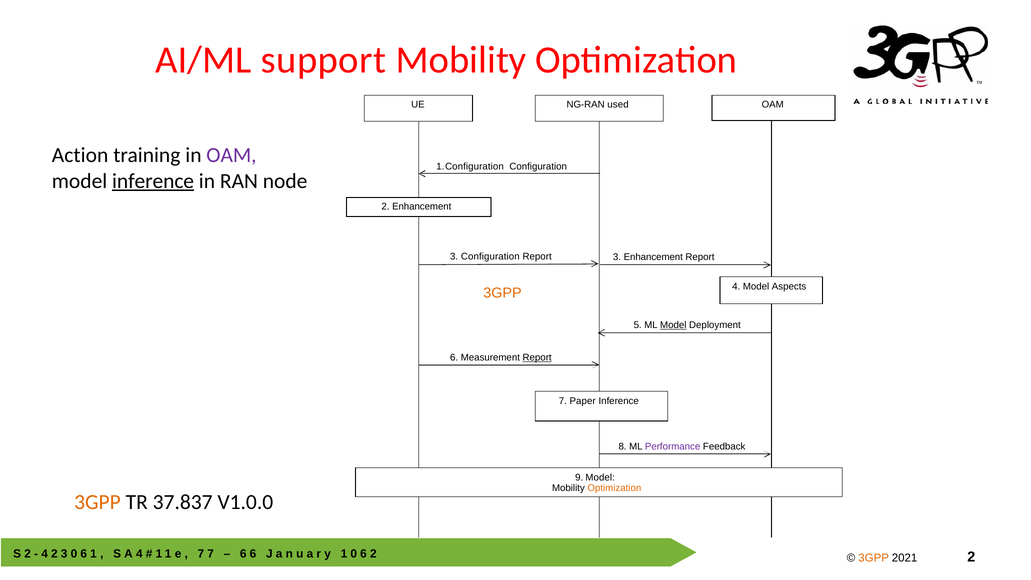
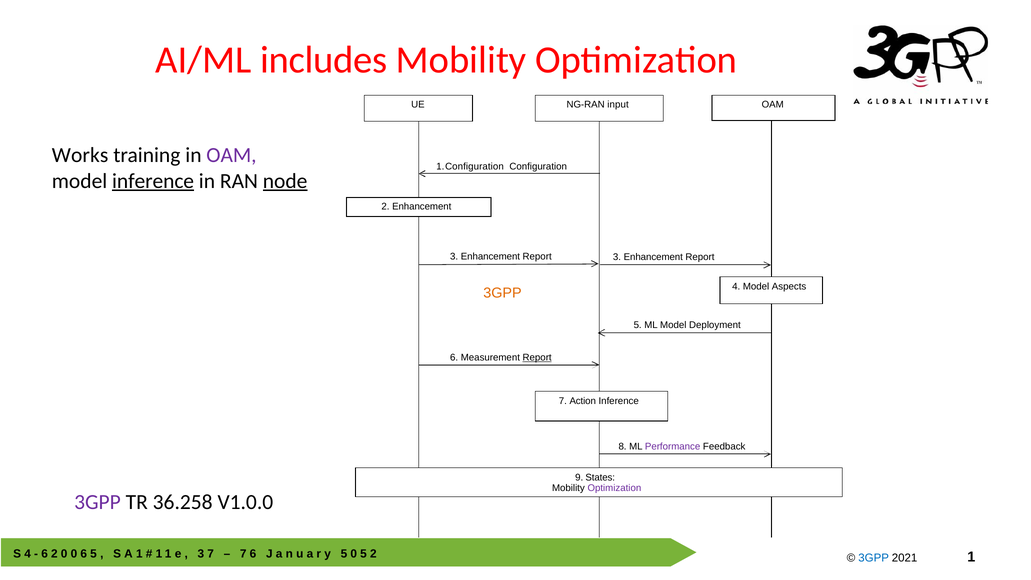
support: support -> includes (324, 60)
used: used -> input (618, 104)
Action: Action -> Works (80, 155)
node underline: none -> present (285, 181)
Configuration: Configuration -> Enhancement (490, 257)
Model underline: present -> none (673, 325)
Paper: Paper -> Action (583, 401)
9 Model: Model -> States (600, 477)
Optimization colour: orange -> purple (614, 488)
3GPP colour: orange -> purple (97, 502)
37.837: 37.837 -> 36.258 (183, 502)
2: 2 -> 4 (28, 554)
4: 4 -> 6 (45, 554)
2 3: 3 -> 0 (64, 554)
6 1: 1 -> 5 (94, 554)
4: 4 -> 1 (139, 554)
7: 7 -> 3 (201, 554)
6: 6 -> 7 (243, 554)
1: 1 -> 5 (344, 554)
6: 6 -> 5 (364, 554)
3GPP colour: orange -> blue (874, 558)
2: 2 -> 1 (971, 557)
